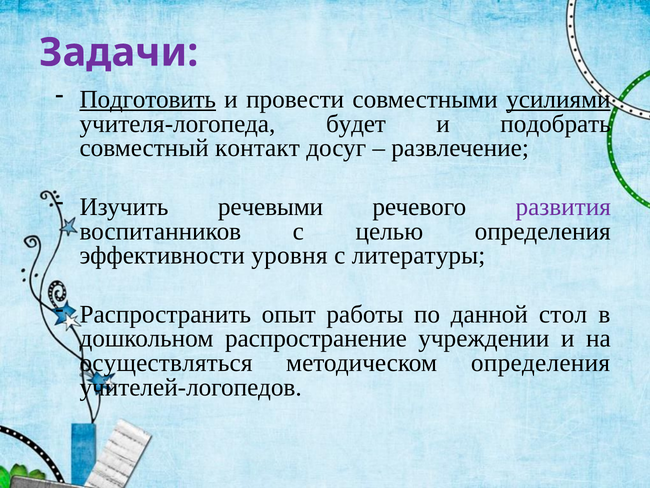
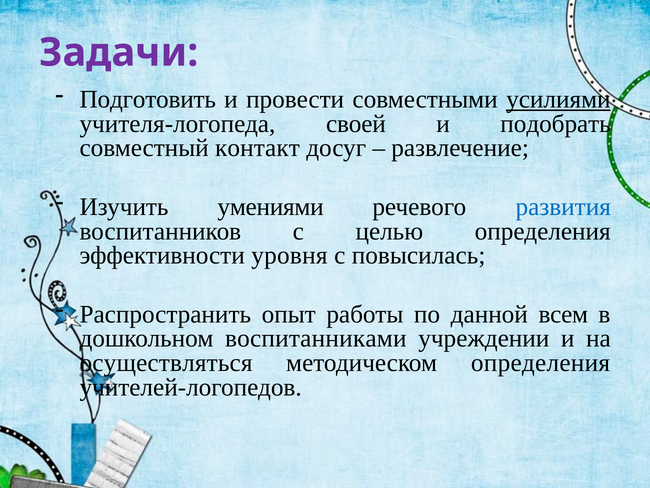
Подготовить underline: present -> none (148, 99)
будет: будет -> своей (356, 124)
речевыми: речевыми -> умениями (271, 207)
развития colour: purple -> blue (563, 207)
литературы: литературы -> повысилась (419, 255)
стол: стол -> всем (563, 314)
распространение: распространение -> воспитанниками (316, 338)
